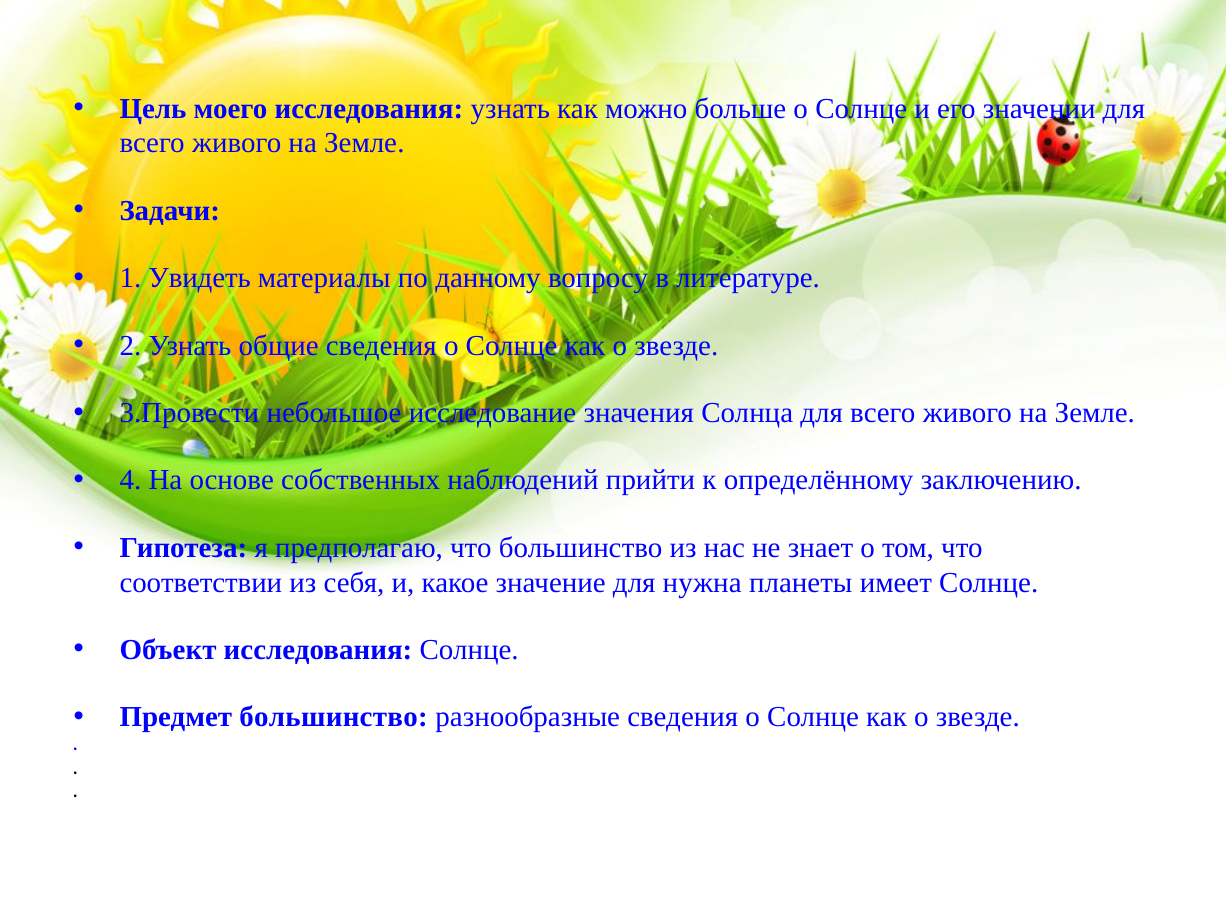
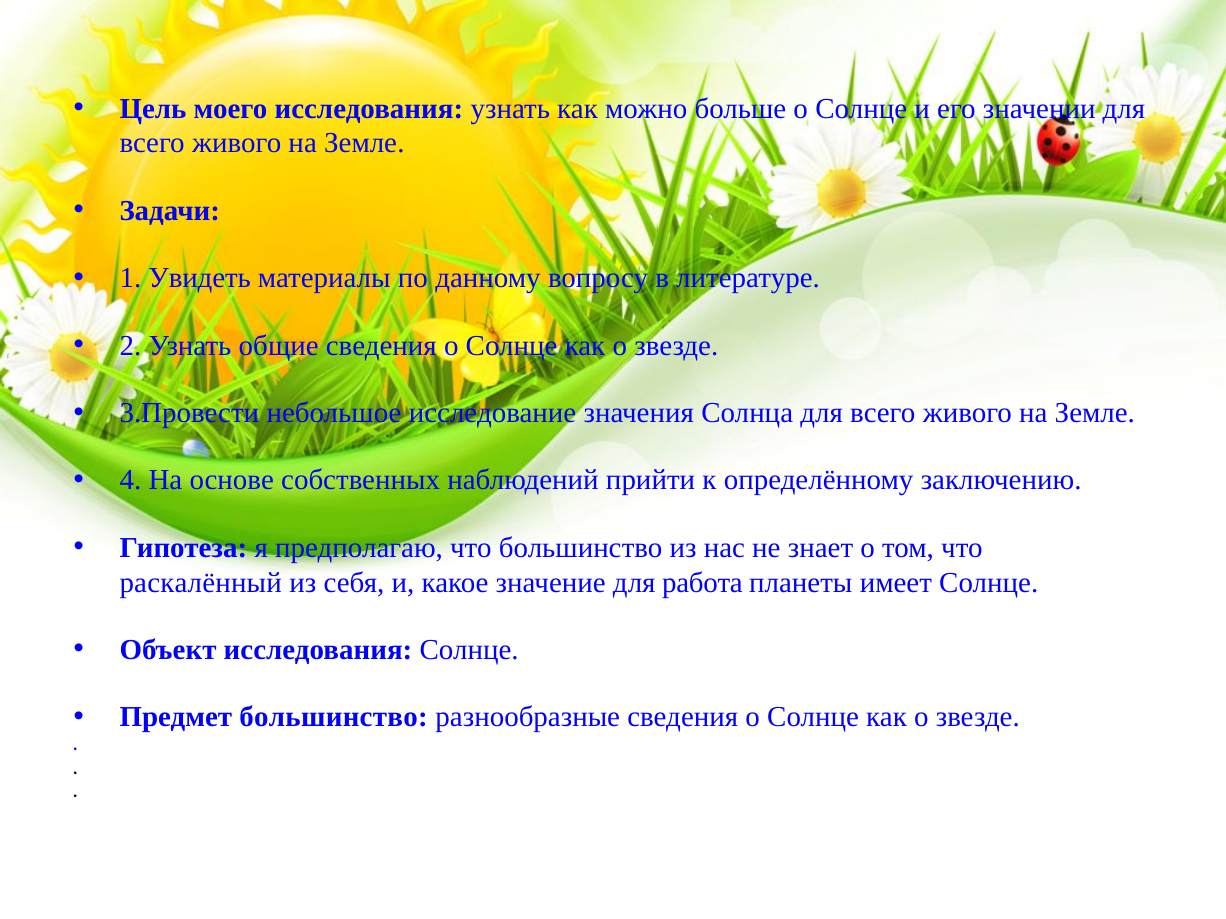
соответствии: соответствии -> раскалённый (201, 583)
нужна: нужна -> работа (702, 583)
